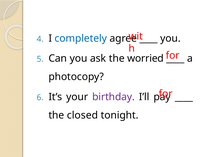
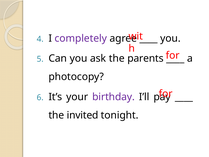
completely colour: blue -> purple (81, 38)
worried: worried -> parents (145, 58)
closed: closed -> invited (83, 115)
